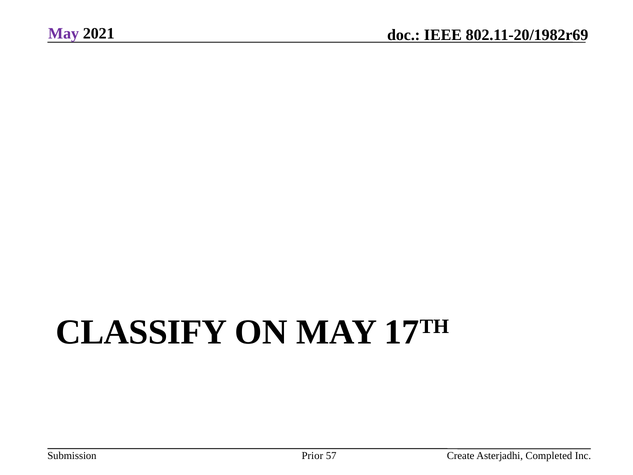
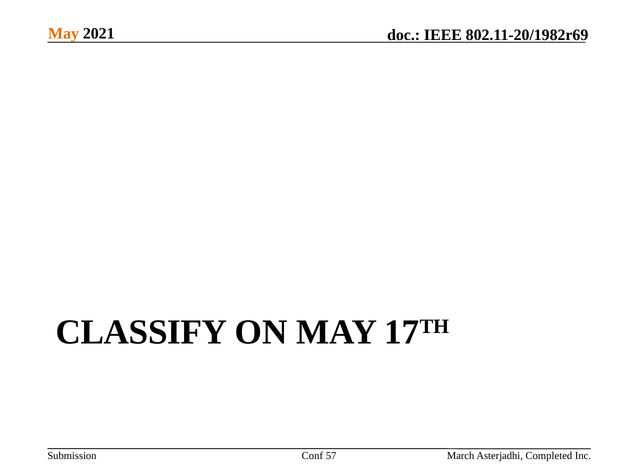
May colour: purple -> orange (64, 34)
Prior: Prior -> Conf (312, 455)
Create: Create -> March (461, 455)
